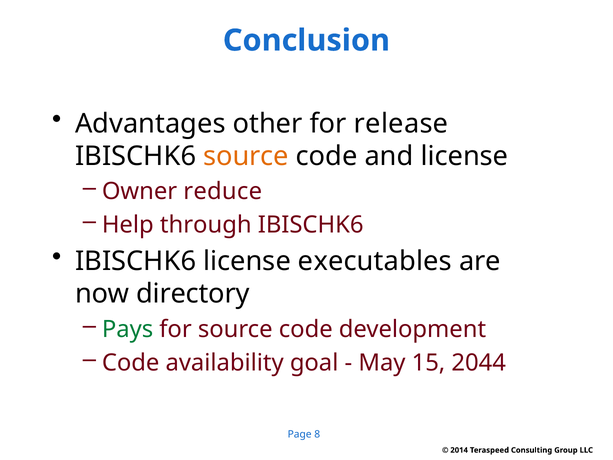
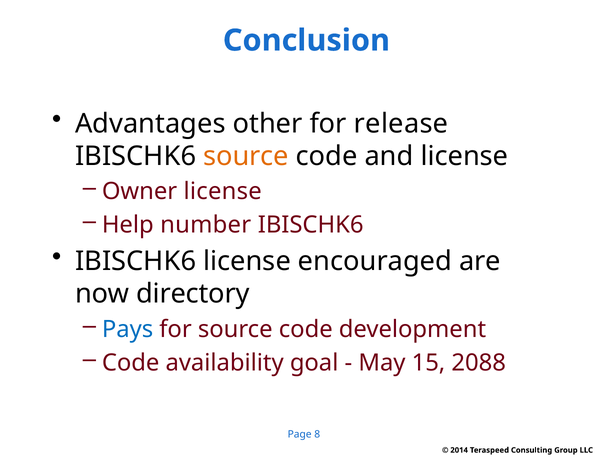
Owner reduce: reduce -> license (223, 191)
through: through -> number (206, 225)
executables: executables -> encouraged (375, 261)
Pays colour: green -> blue (128, 329)
2044: 2044 -> 2088 (479, 362)
